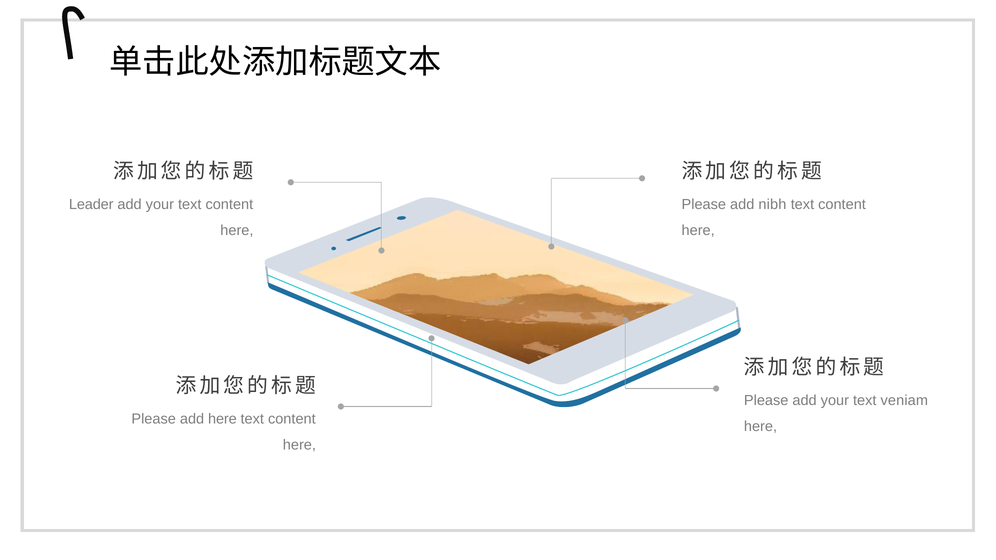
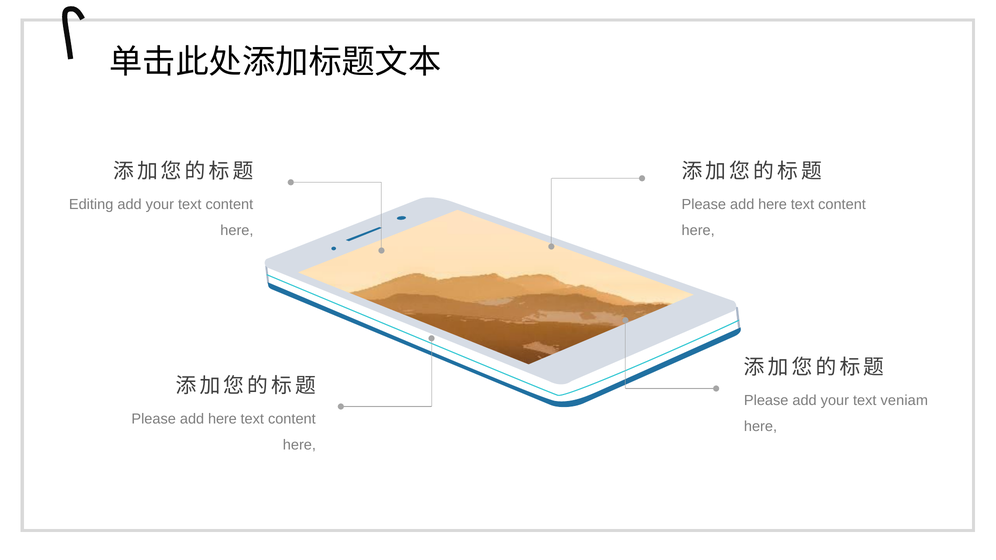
Leader: Leader -> Editing (91, 204)
nibh: nibh -> here (773, 204)
